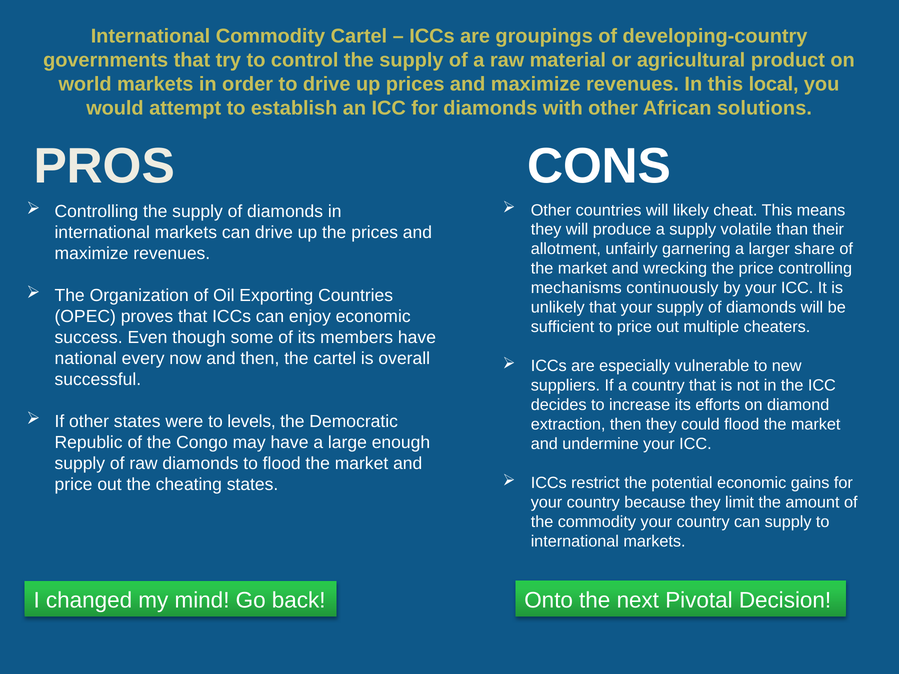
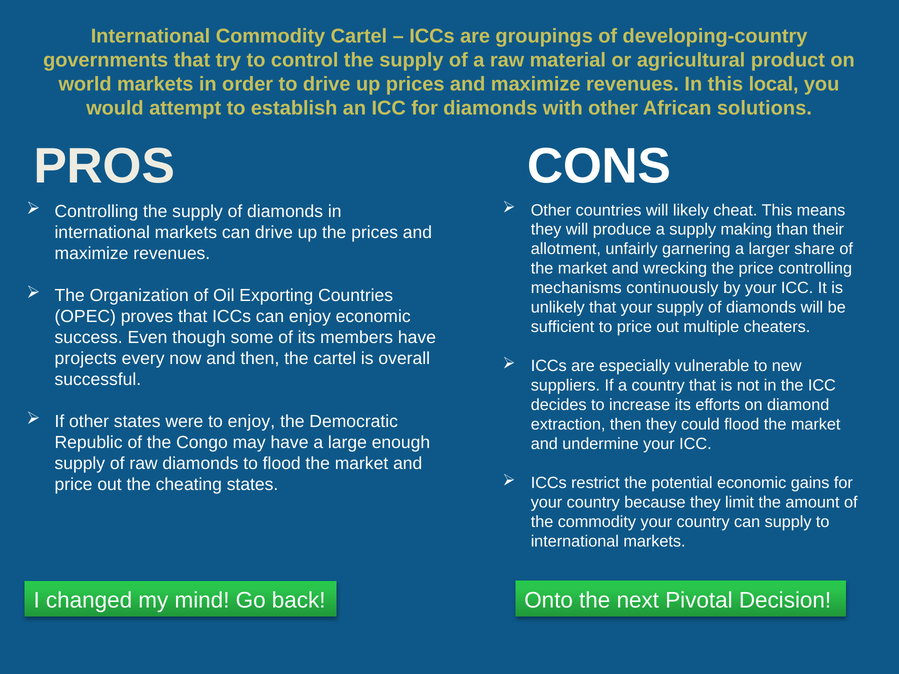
volatile: volatile -> making (746, 230)
national: national -> projects (86, 359)
to levels: levels -> enjoy (251, 422)
